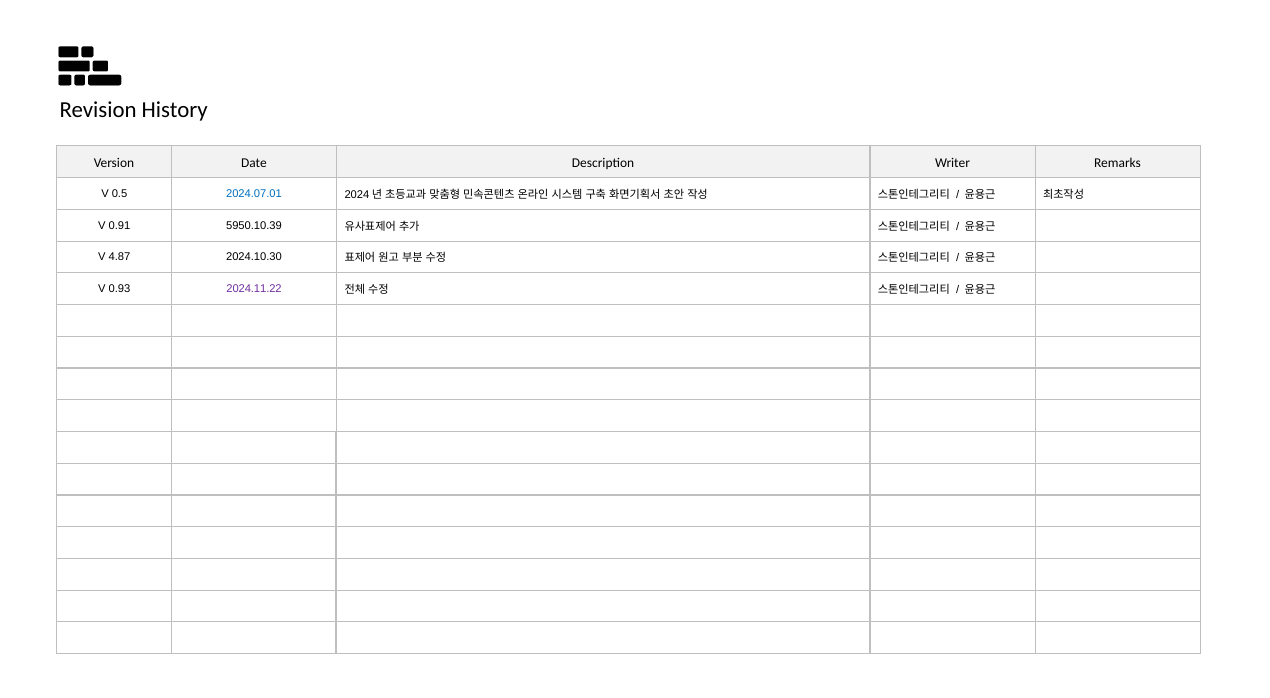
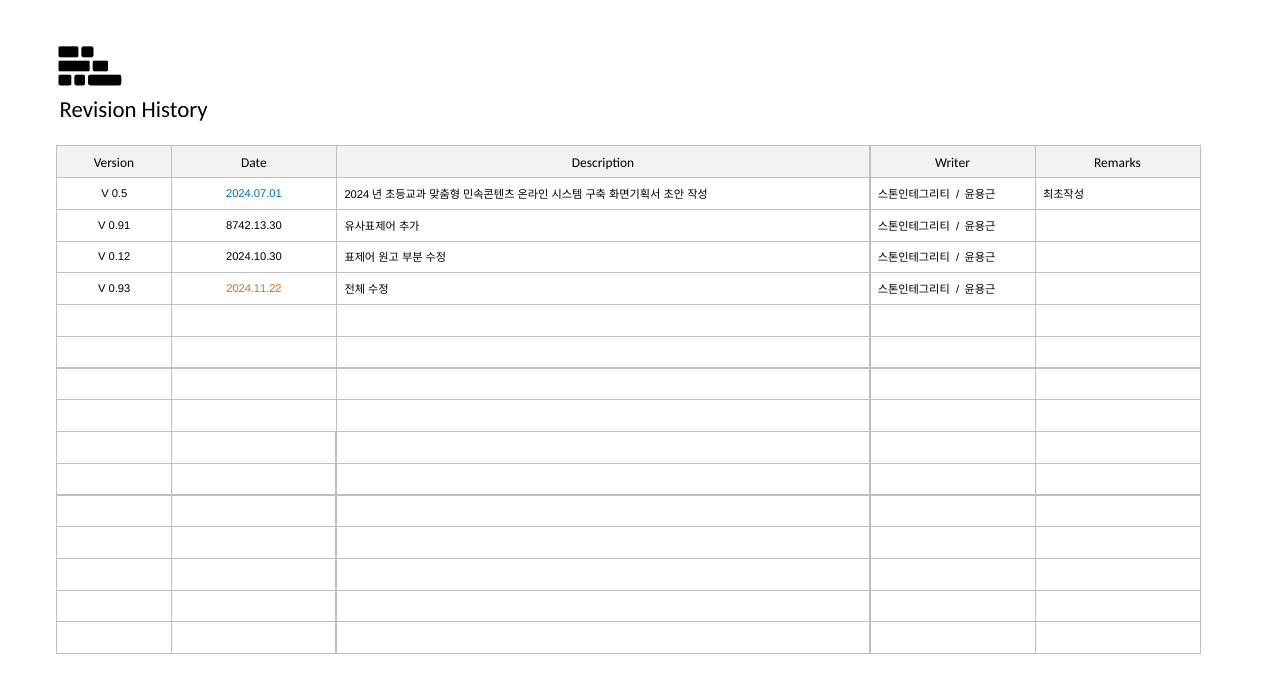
5950.10.39: 5950.10.39 -> 8742.13.30 (254, 226)
4.87: 4.87 -> 0.12 (120, 257)
2024.11.22 colour: purple -> orange (254, 289)
